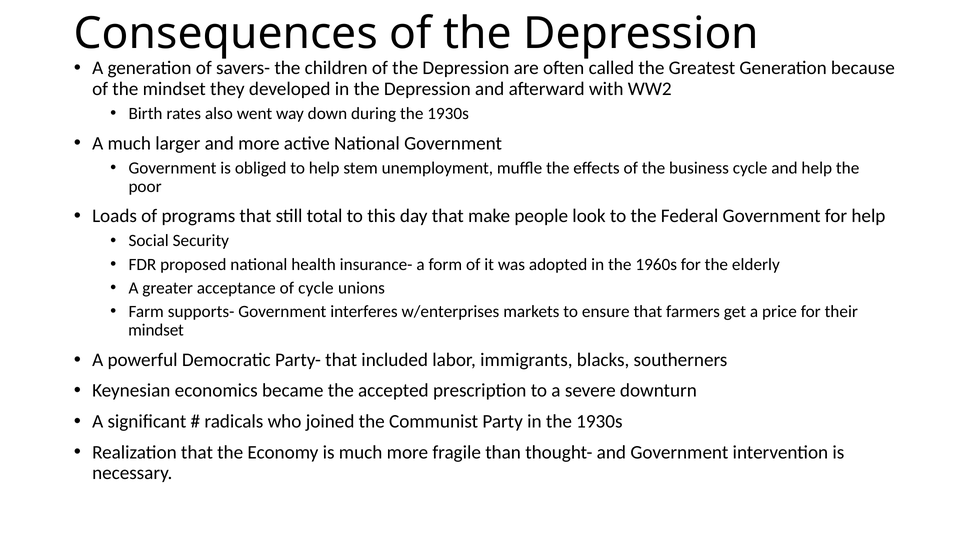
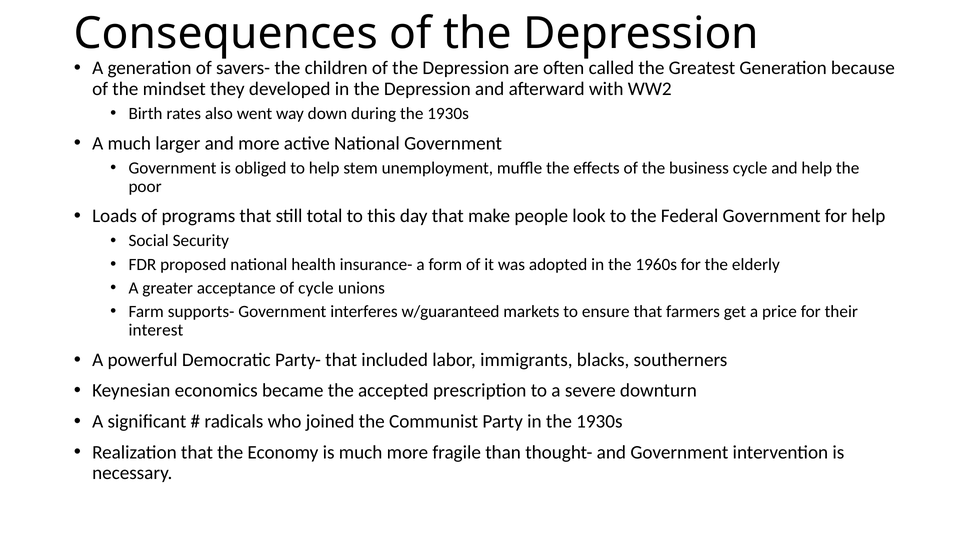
w/enterprises: w/enterprises -> w/guaranteed (451, 312)
mindset: mindset -> interest (156, 330)
